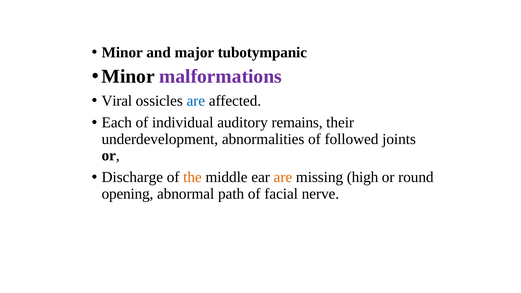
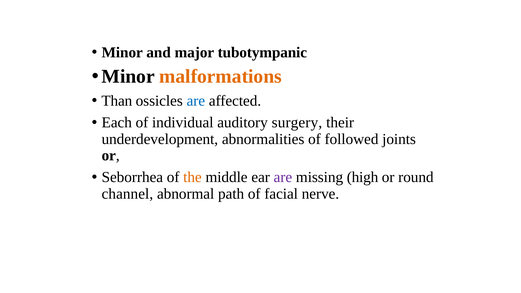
malformations colour: purple -> orange (221, 77)
Viral: Viral -> Than (117, 101)
remains: remains -> surgery (297, 123)
Discharge: Discharge -> Seborrhea (132, 177)
are colour: orange -> purple (283, 177)
opening: opening -> channel (127, 194)
